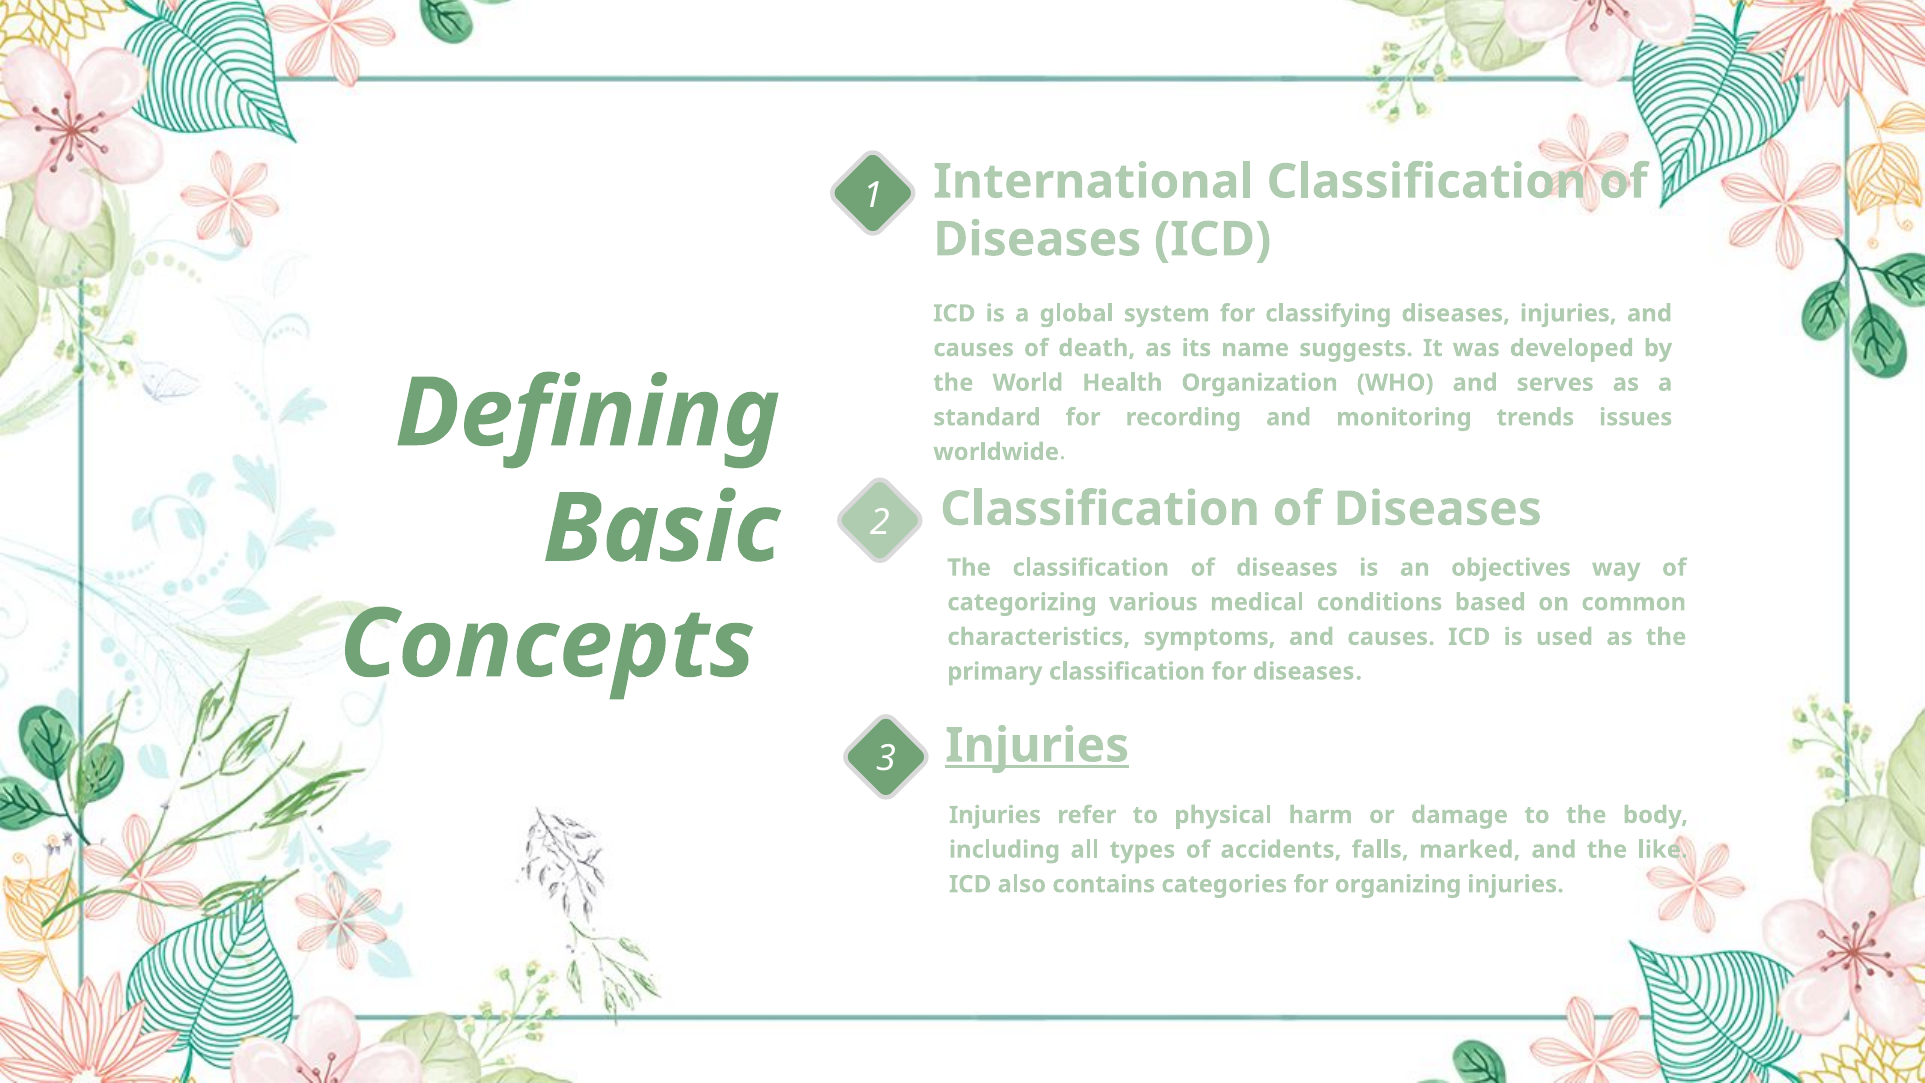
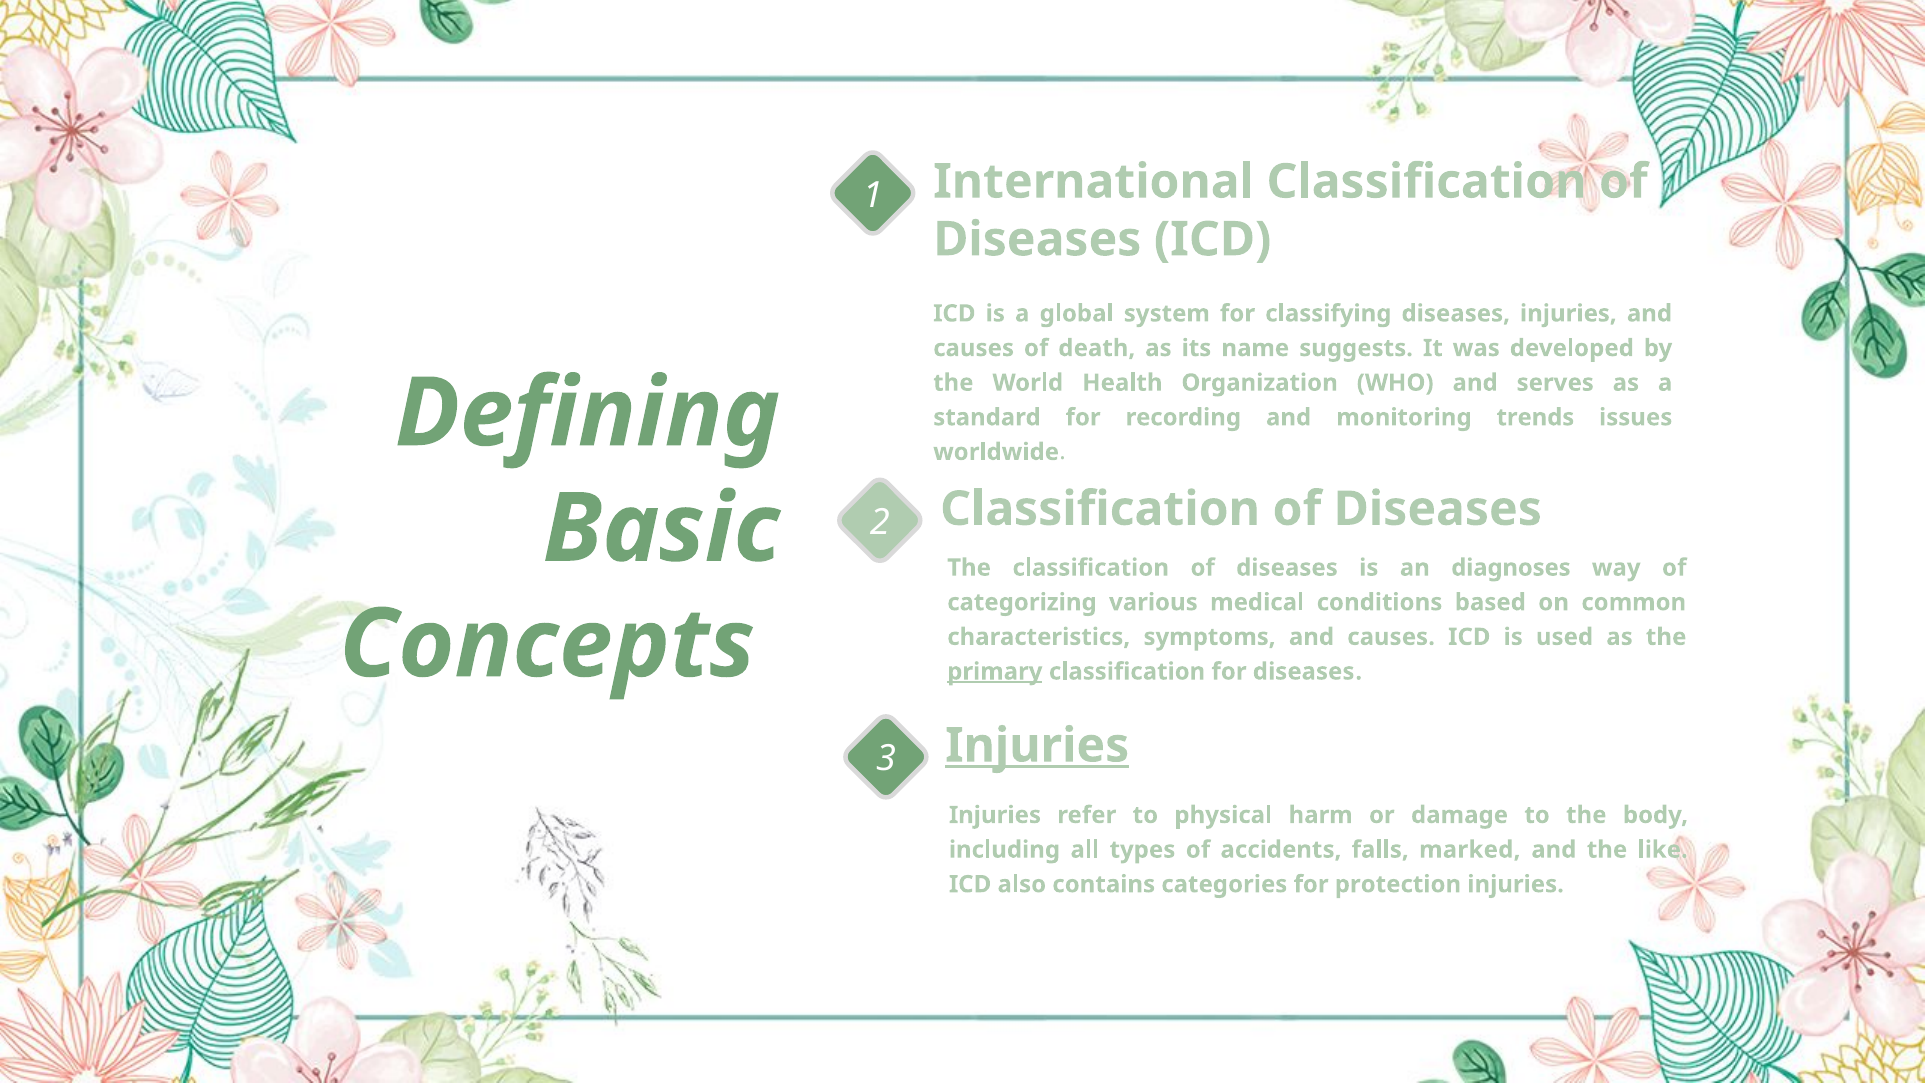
objectives: objectives -> diagnoses (1511, 568)
primary underline: none -> present (995, 671)
organizing: organizing -> protection (1398, 884)
